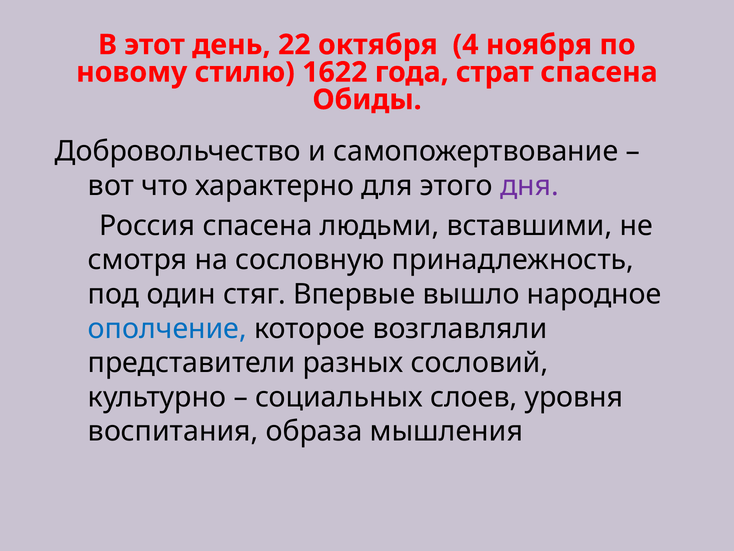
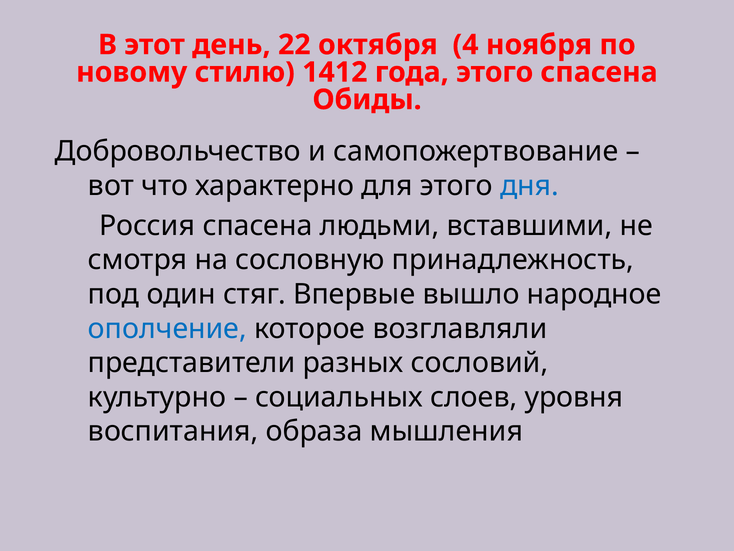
1622: 1622 -> 1412 (335, 72)
года страт: страт -> этого (495, 72)
дня colour: purple -> blue (530, 185)
